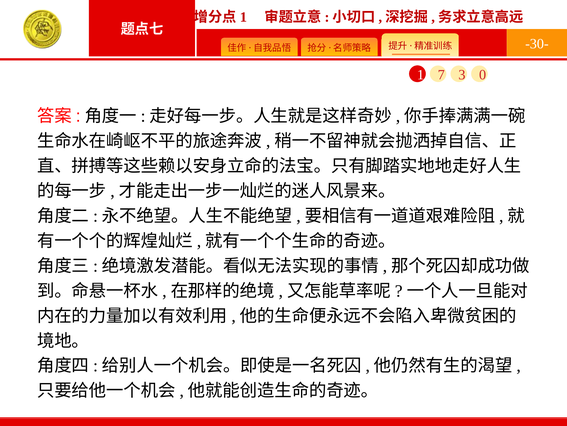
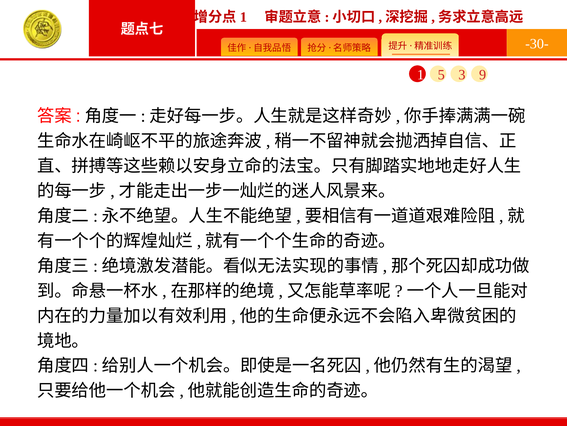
7: 7 -> 5 (441, 75)
0: 0 -> 9 (483, 75)
